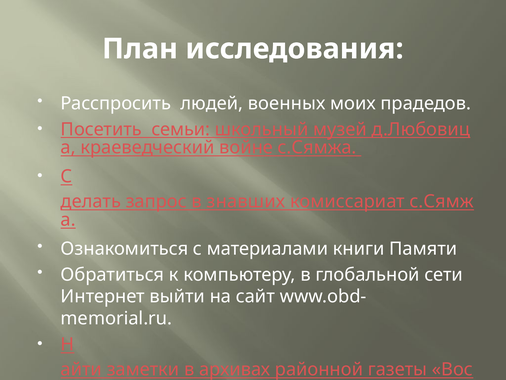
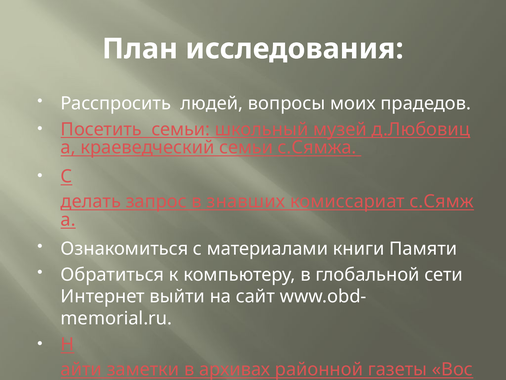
военных: военных -> вопросы (287, 103)
краеведческий войне: войне -> семьи (246, 147)
